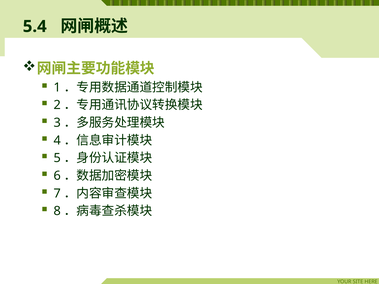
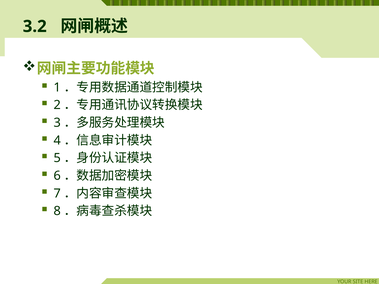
5.4: 5.4 -> 3.2 (35, 26)
